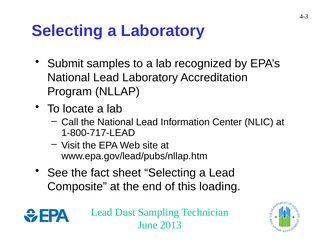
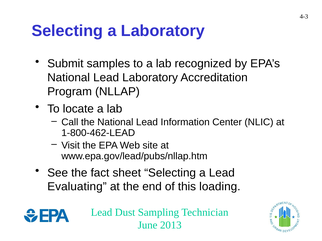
1-800-717-LEAD: 1-800-717-LEAD -> 1-800-462-LEAD (98, 133)
Composite: Composite -> Evaluating (77, 187)
